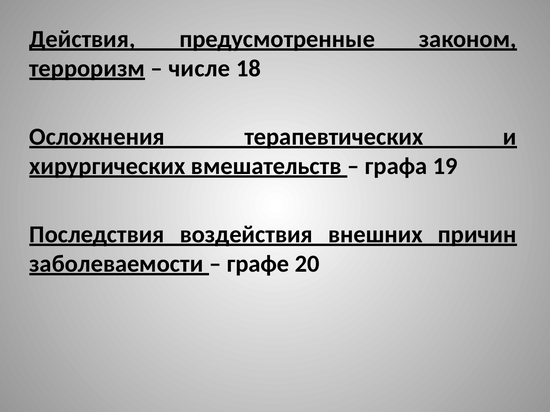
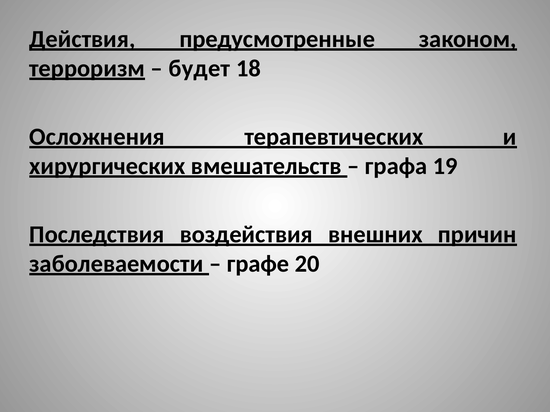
числе: числе -> будет (199, 68)
